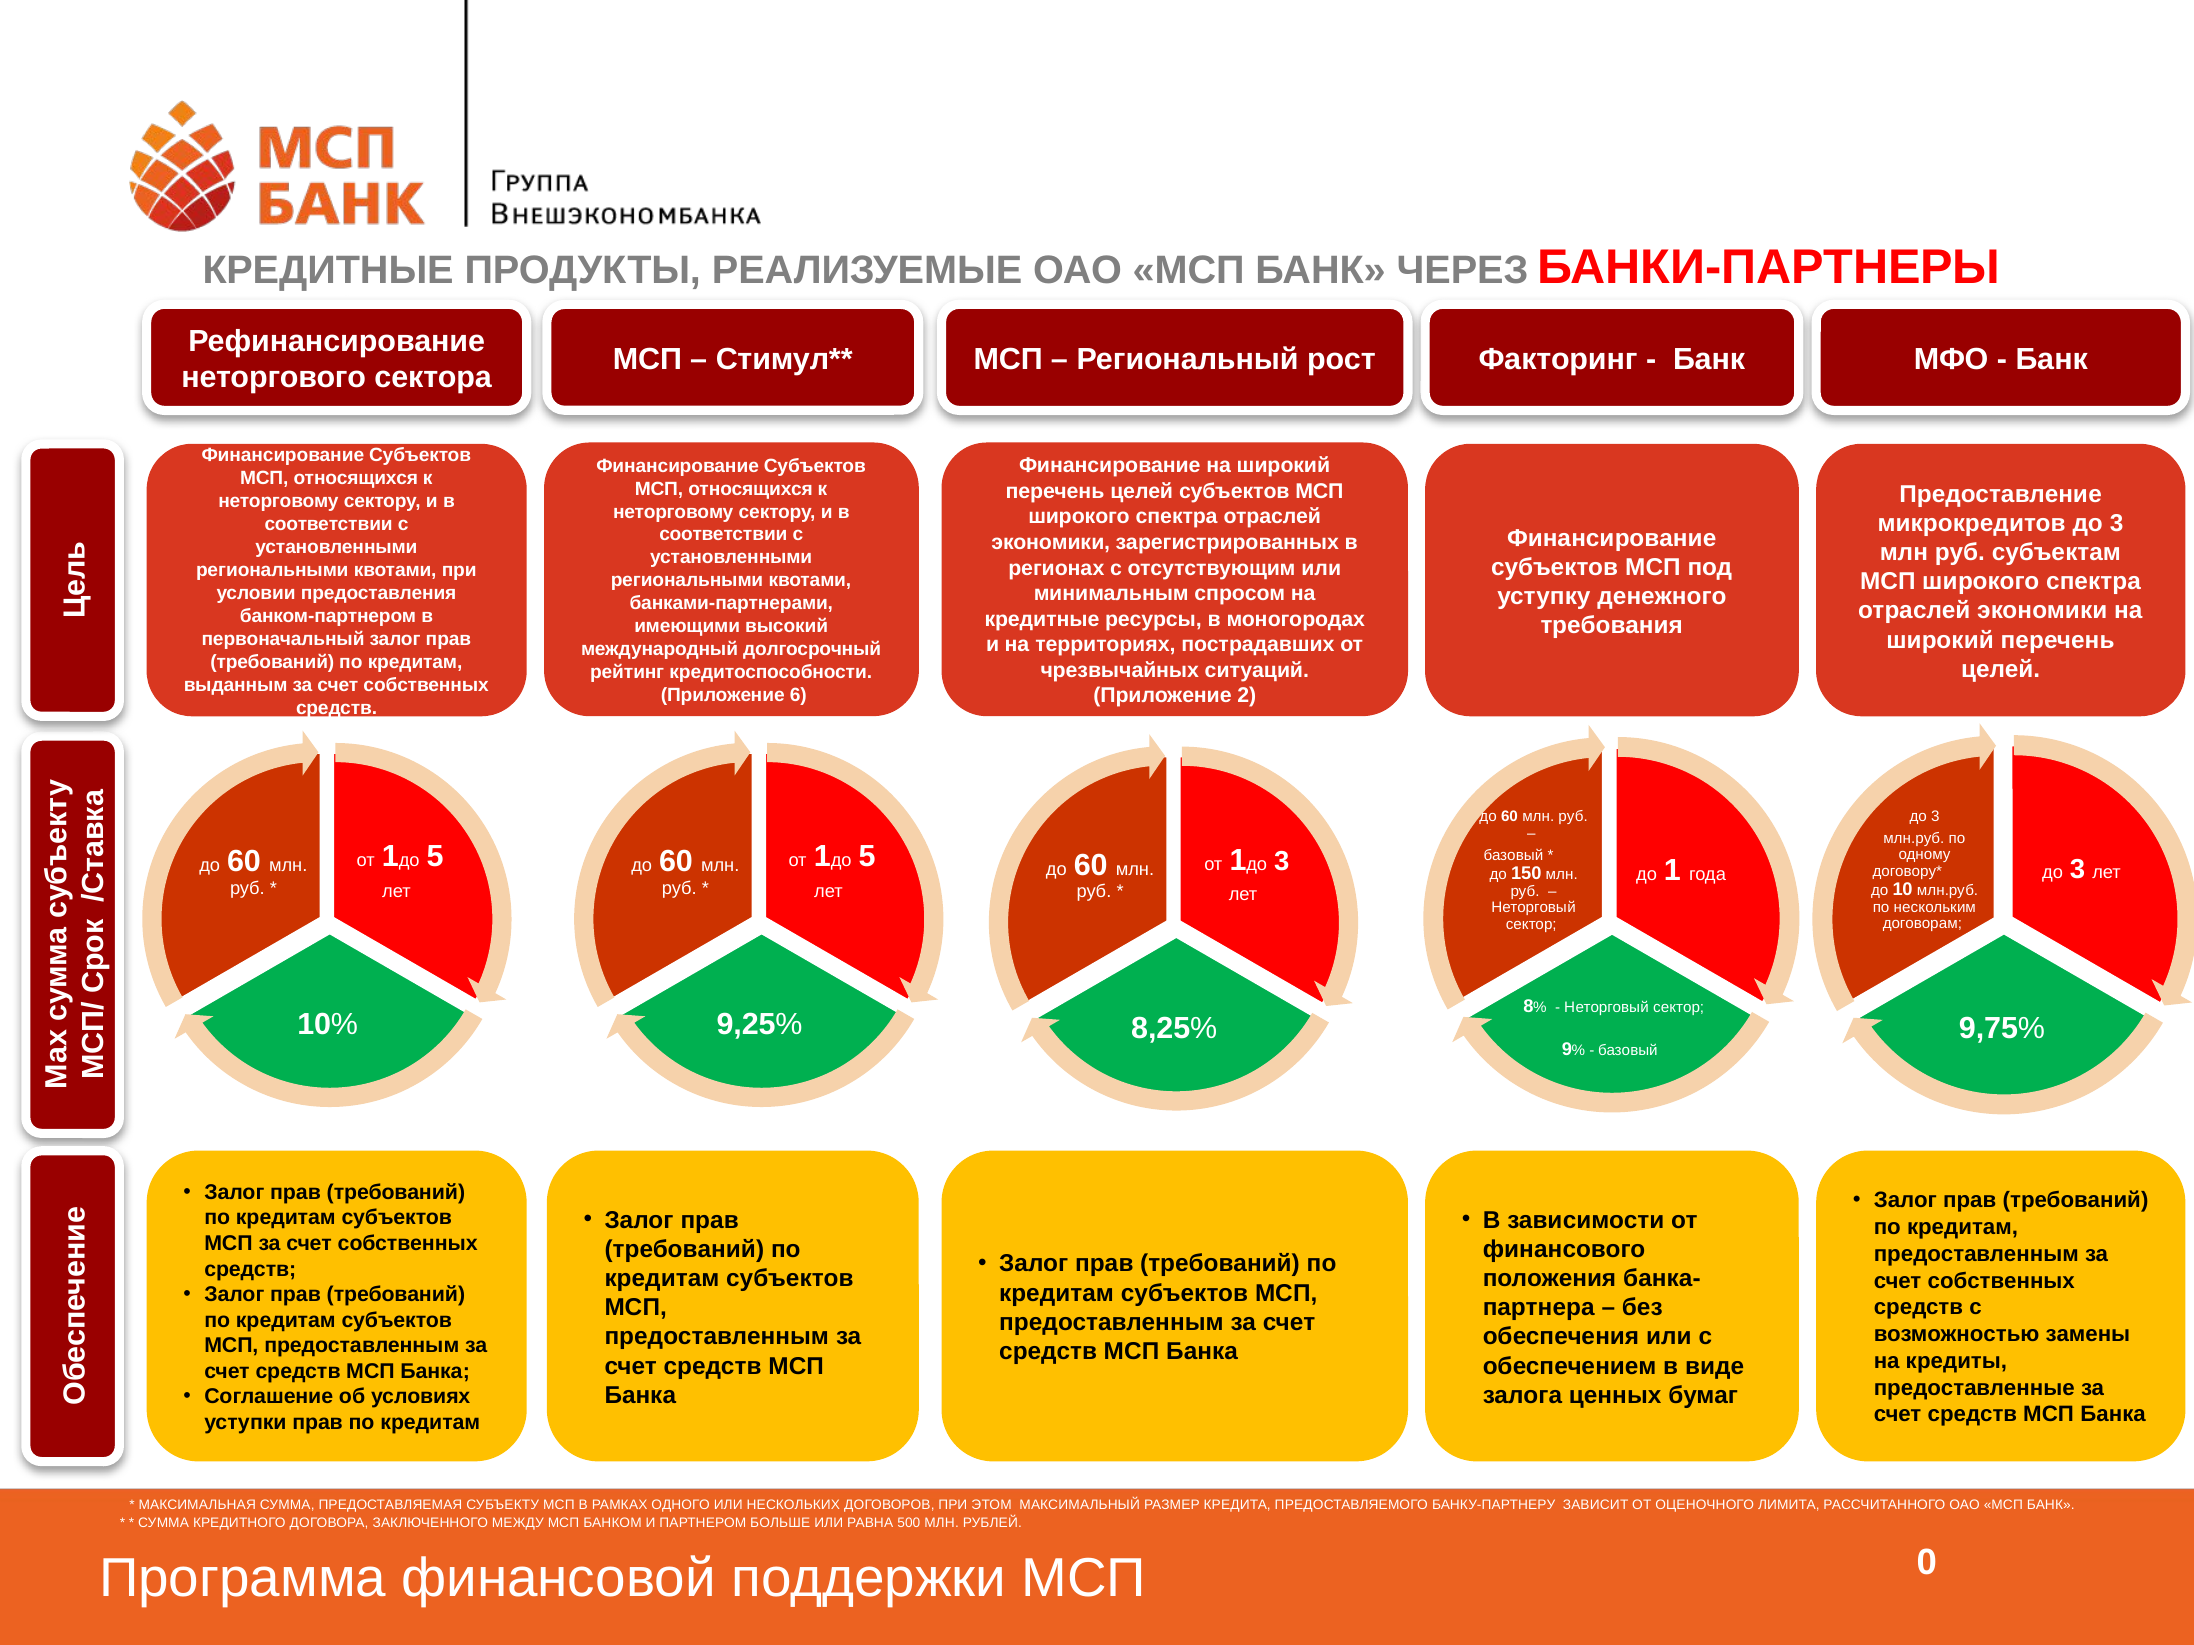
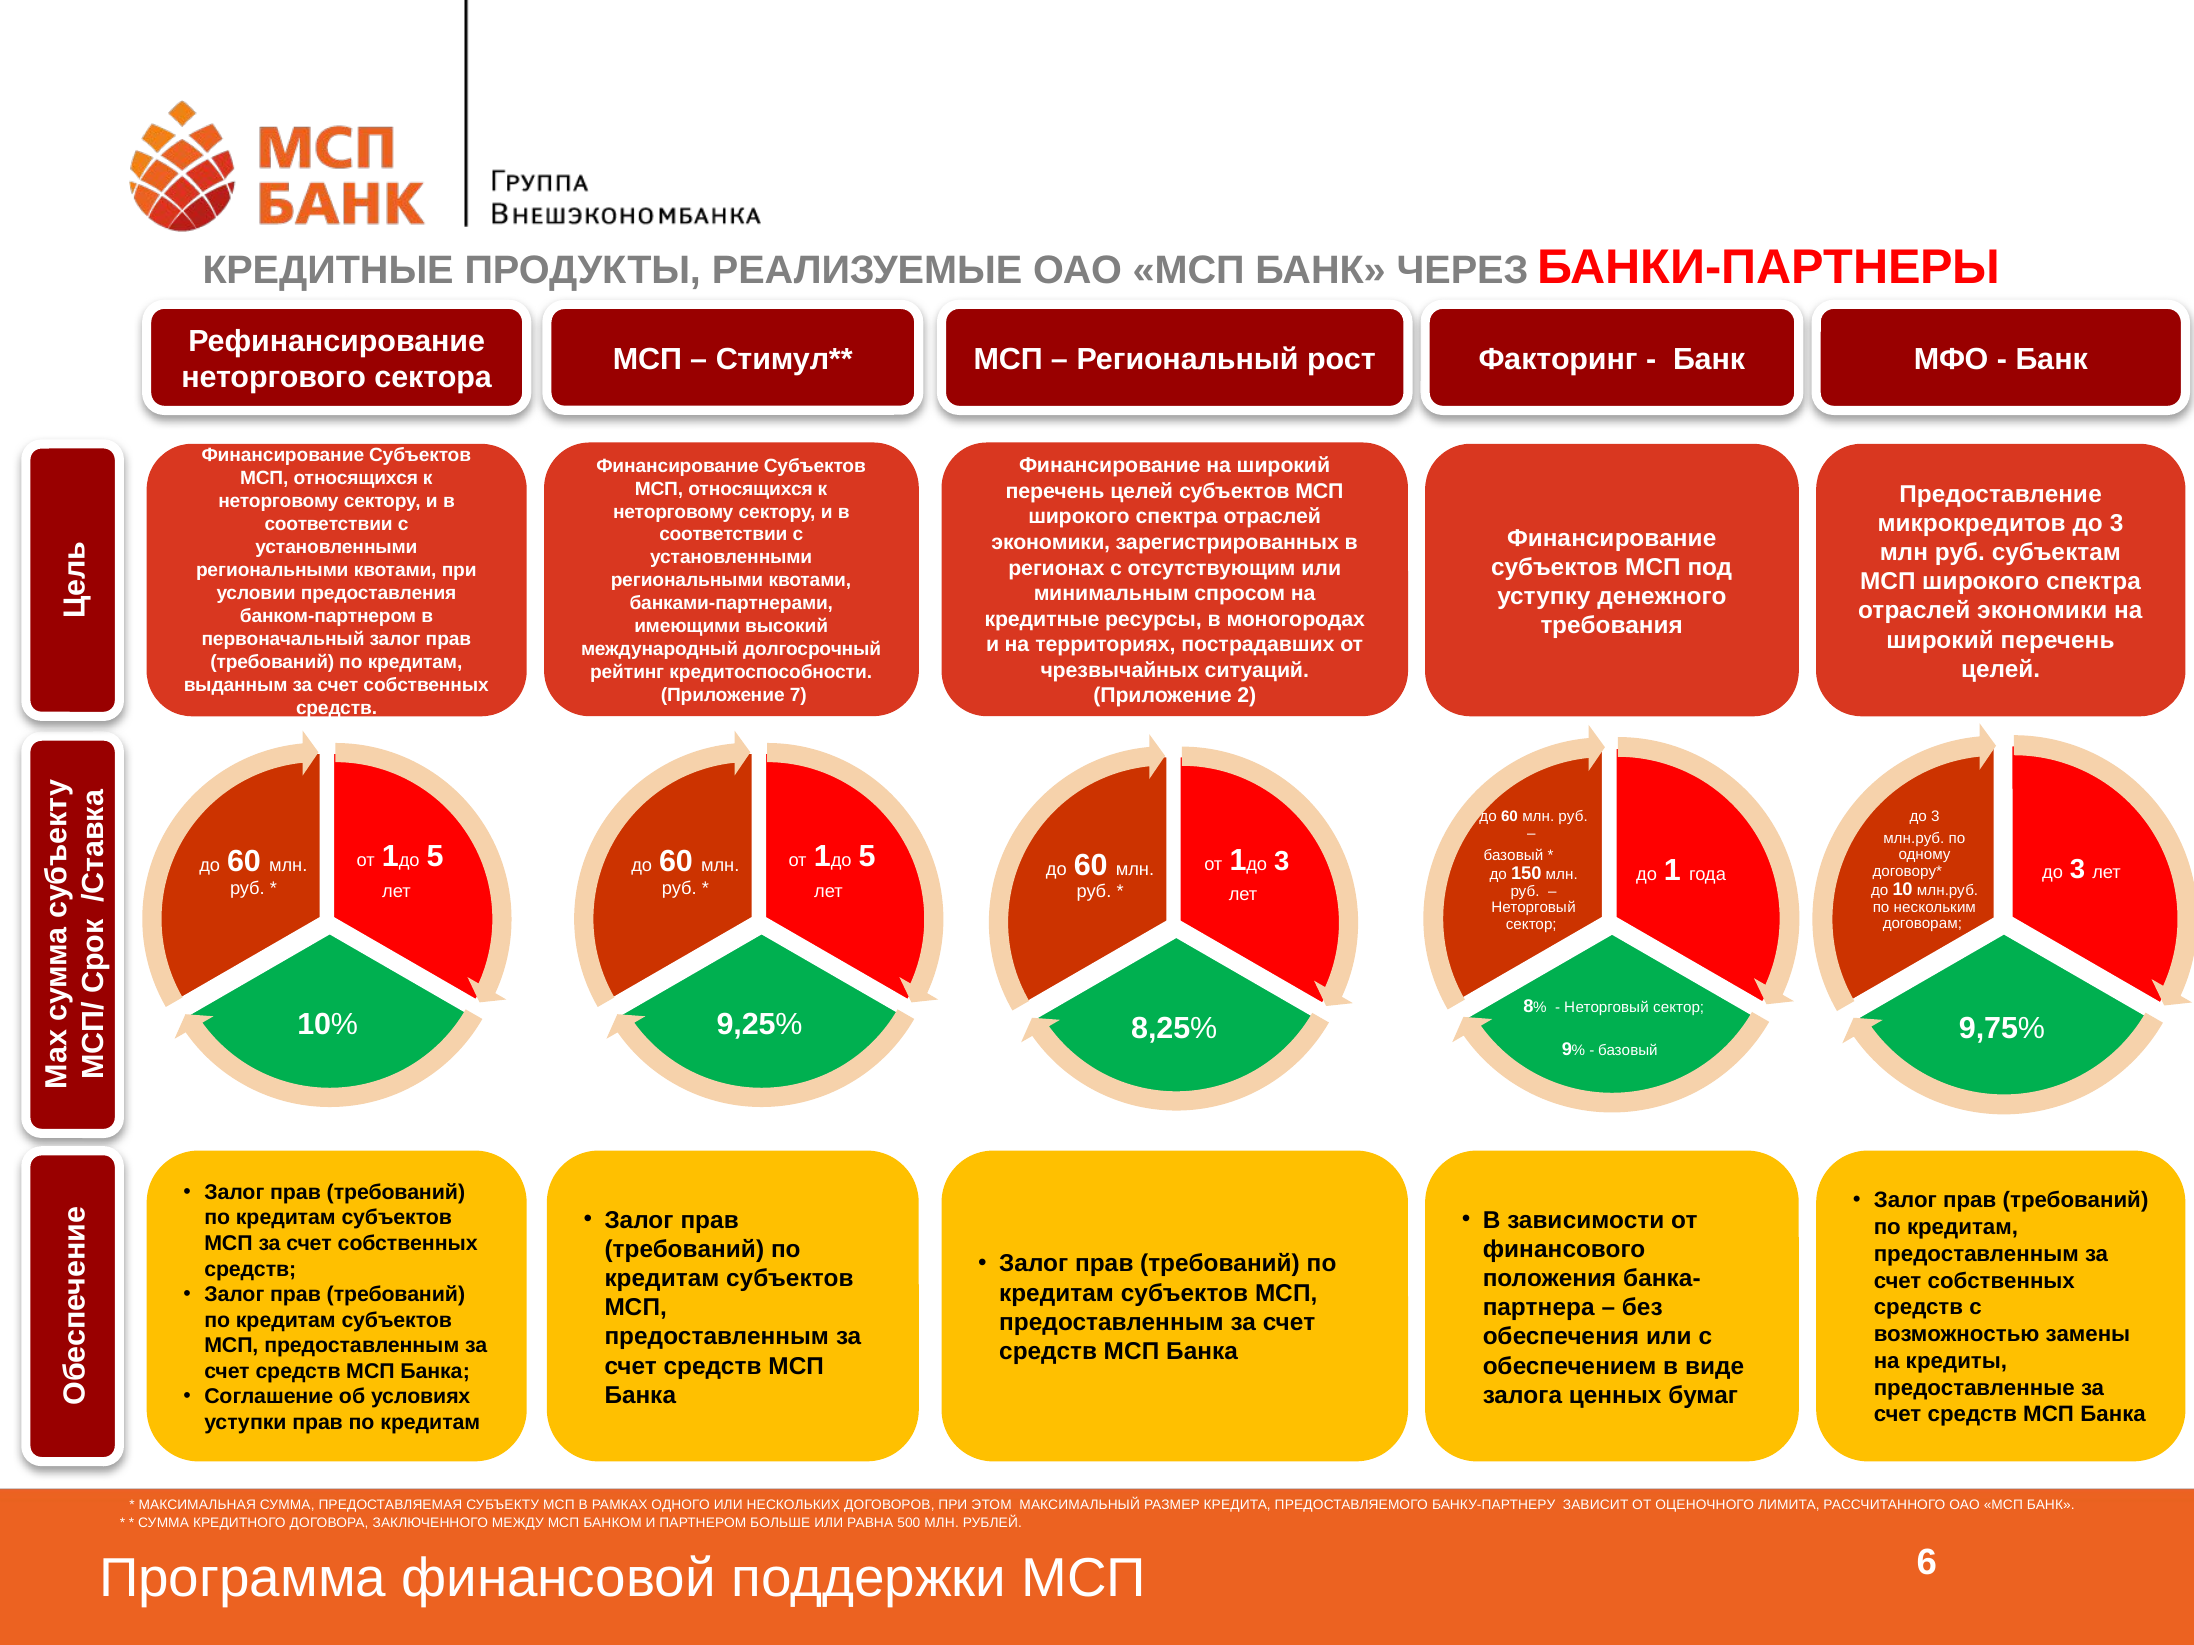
6: 6 -> 7 (798, 696)
0: 0 -> 6 (1927, 1563)
